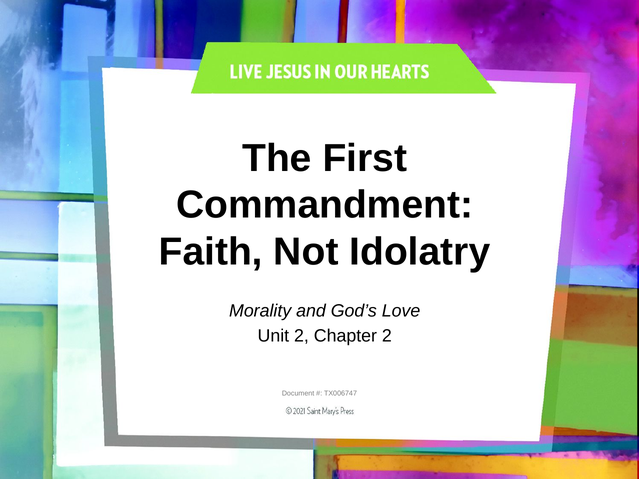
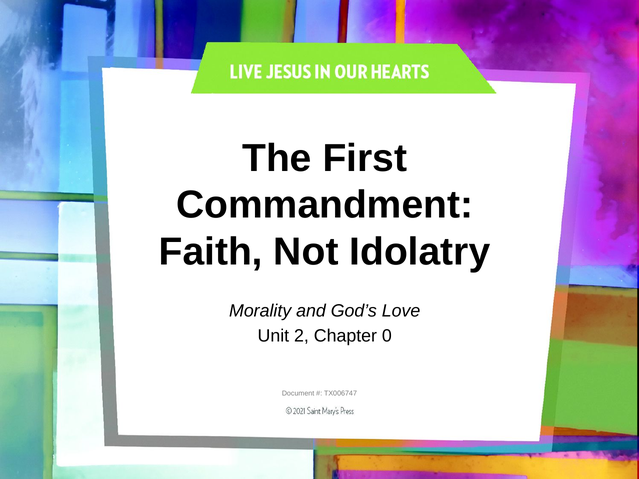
Chapter 2: 2 -> 0 (387, 336)
